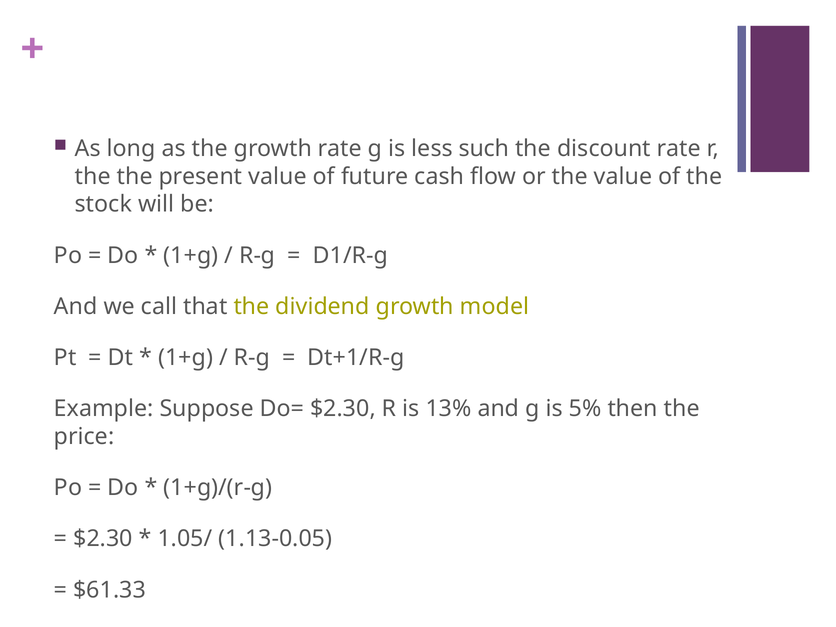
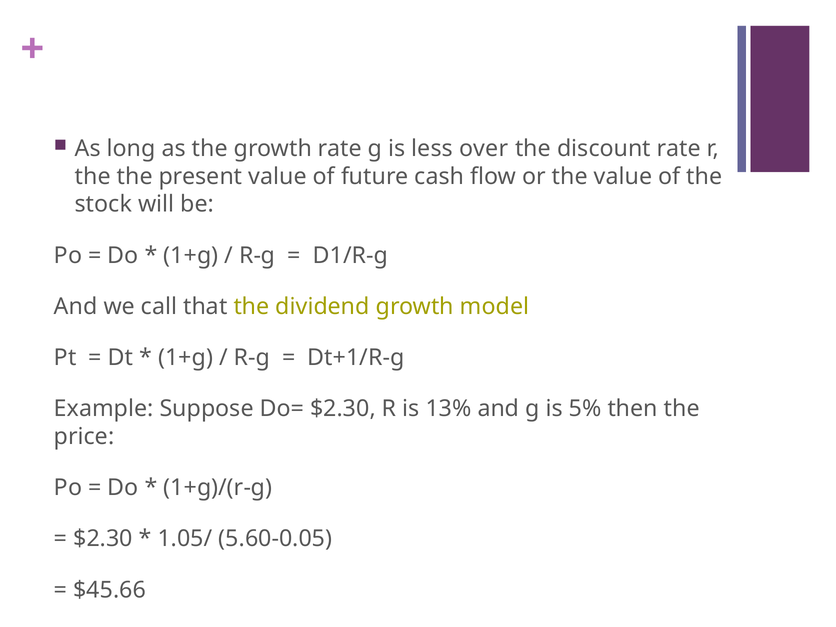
such: such -> over (484, 149)
1.13-0.05: 1.13-0.05 -> 5.60-0.05 (275, 539)
$61.33: $61.33 -> $45.66 (110, 590)
